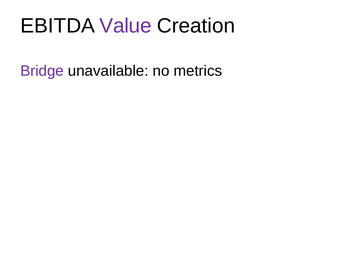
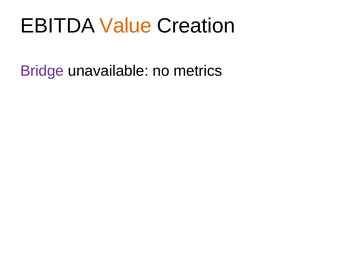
Value colour: purple -> orange (125, 26)
